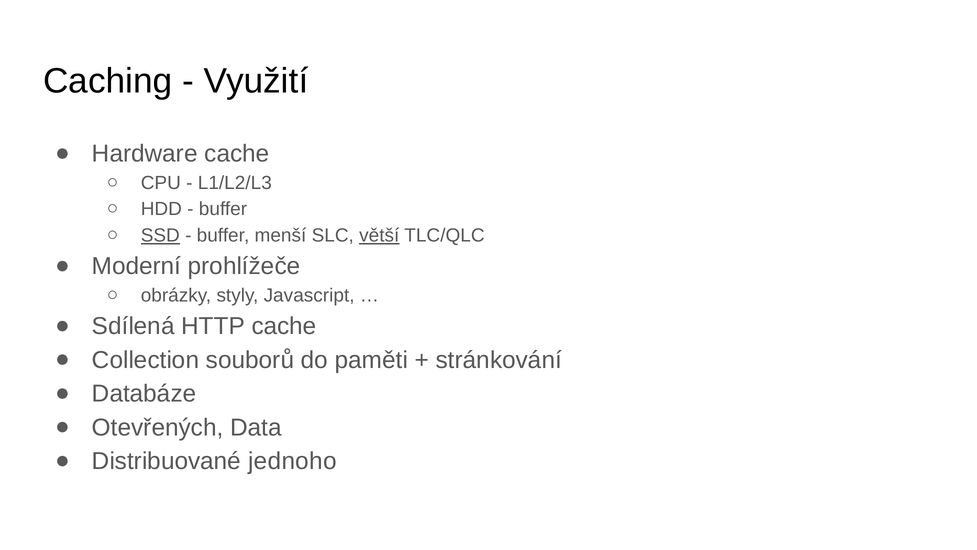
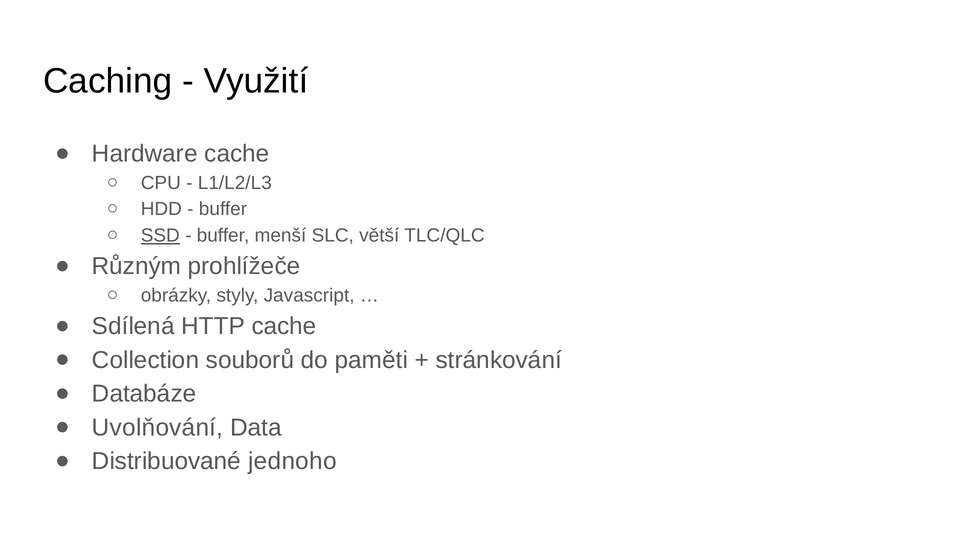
větší underline: present -> none (379, 235)
Moderní: Moderní -> Různým (137, 266)
Otevřených: Otevřených -> Uvolňování (158, 427)
